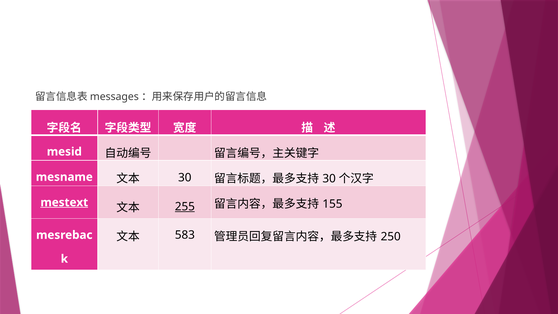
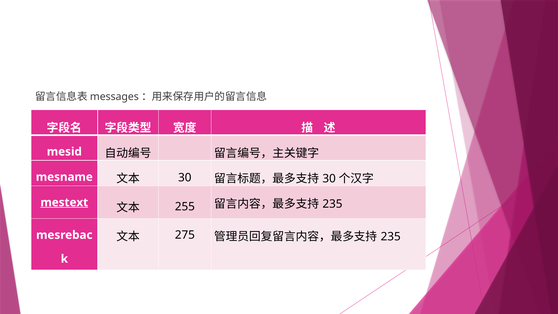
255 underline: present -> none (185, 207)
155: 155 -> 235 (332, 204)
583: 583 -> 275 (185, 235)
250: 250 -> 235 (391, 237)
